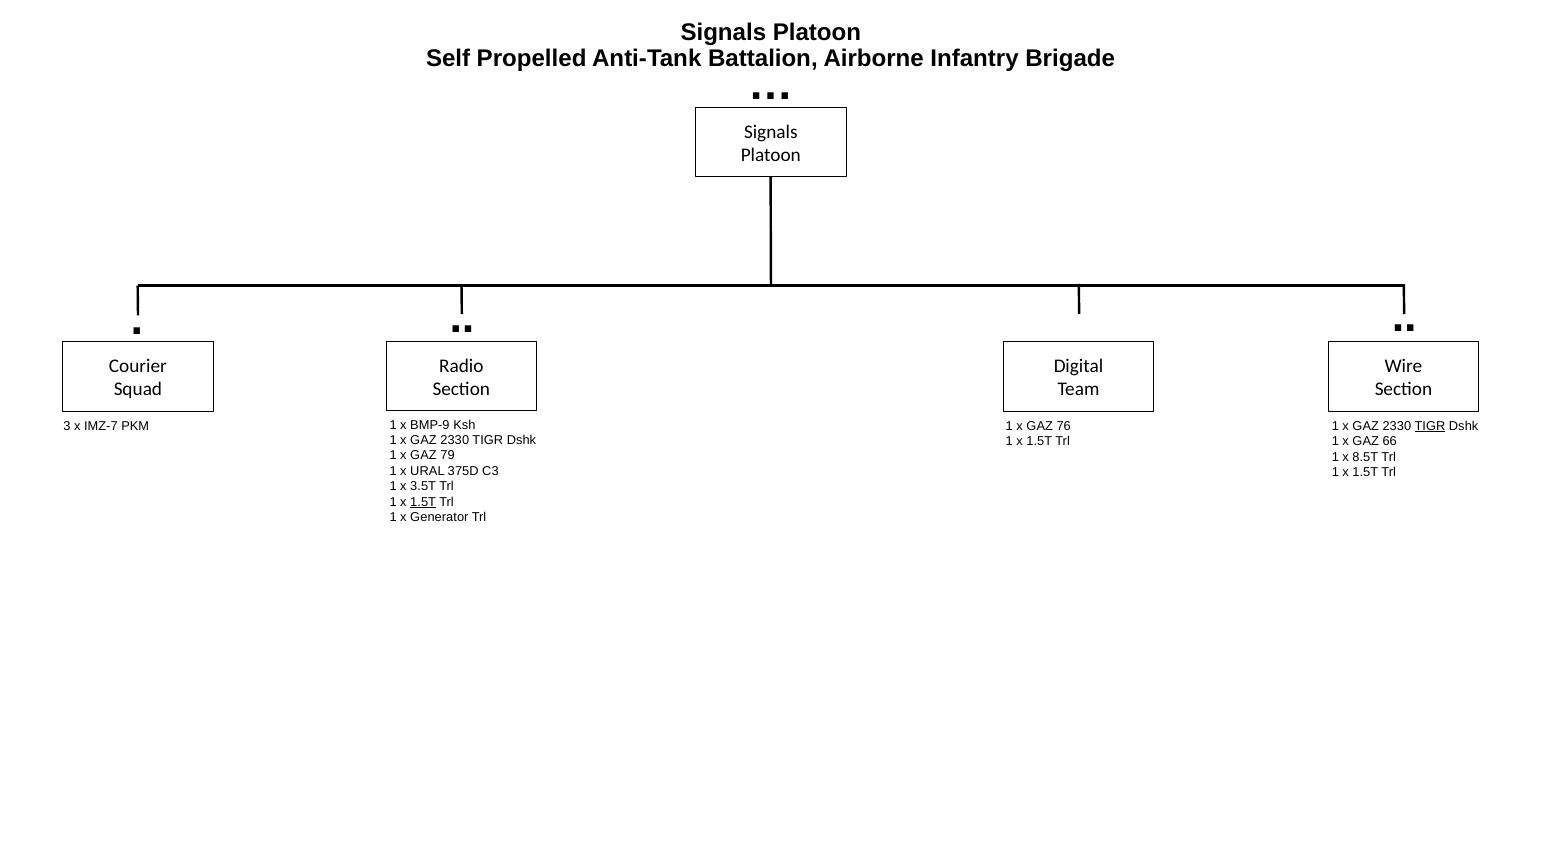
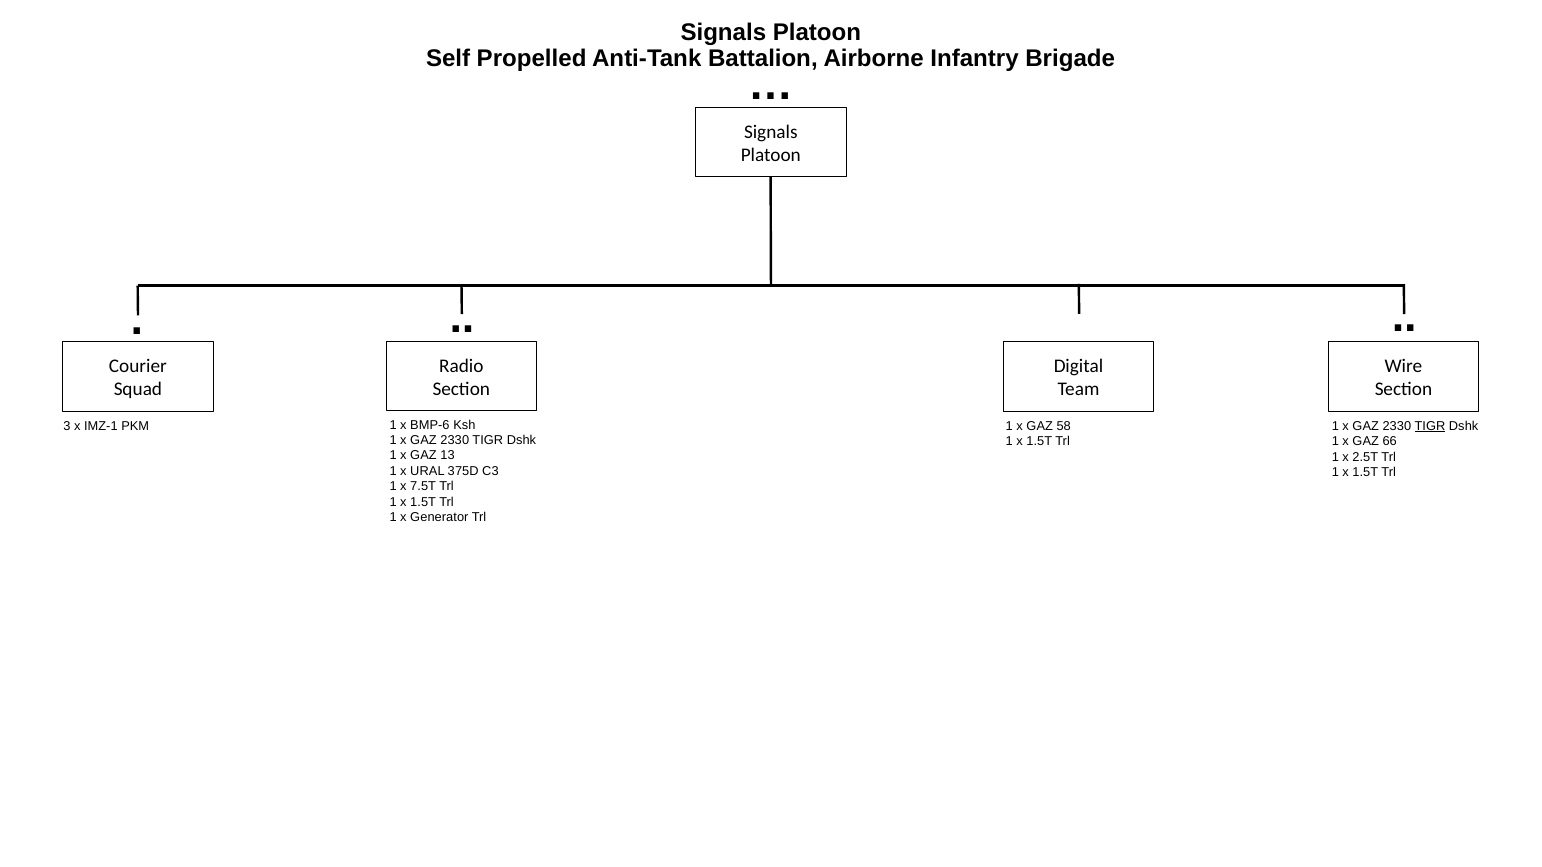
BMP-9: BMP-9 -> BMP-6 (430, 425)
IMZ-7: IMZ-7 -> IMZ-1 (101, 426)
76: 76 -> 58 (1064, 426)
79: 79 -> 13 (448, 456)
8.5T: 8.5T -> 2.5T (1365, 457)
3.5T: 3.5T -> 7.5T (423, 487)
1.5T underline: present -> none (423, 502)
